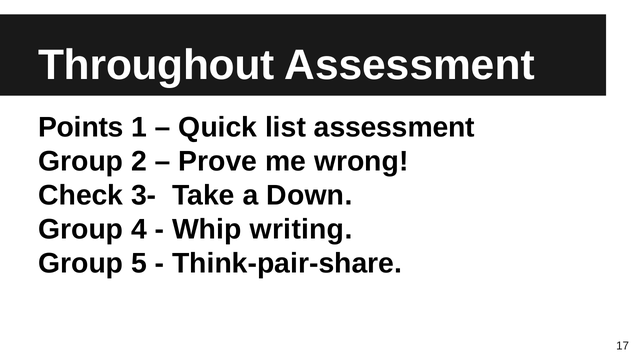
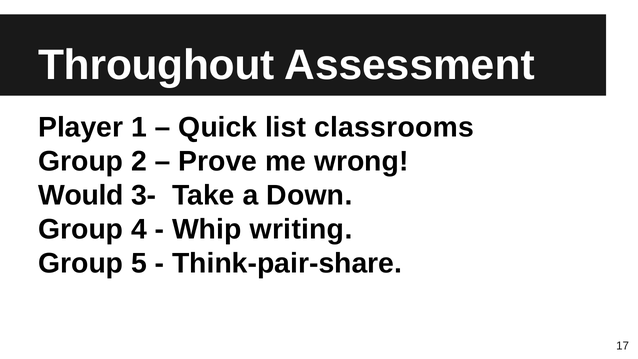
Points: Points -> Player (81, 127)
list assessment: assessment -> classrooms (394, 127)
Check: Check -> Would (81, 195)
